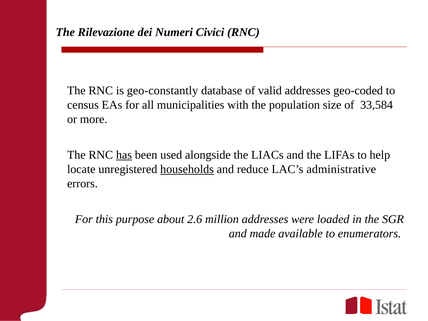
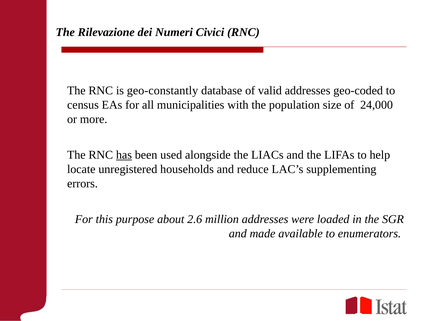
33,584: 33,584 -> 24,000 (377, 105)
households underline: present -> none (187, 169)
administrative: administrative -> supplementing (341, 169)
